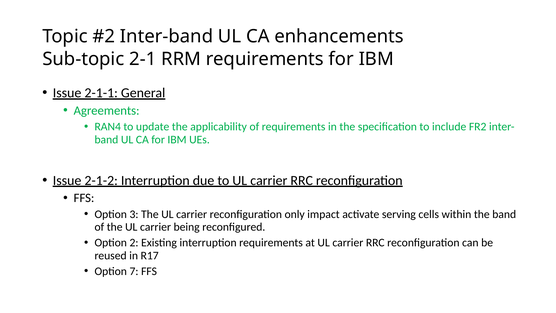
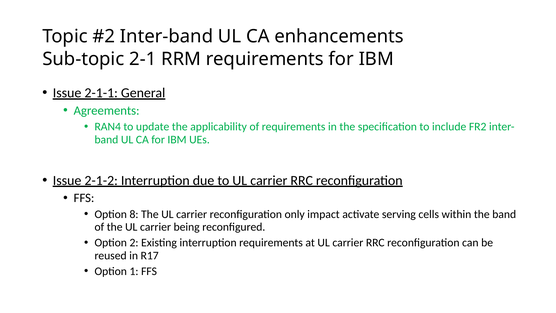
3: 3 -> 8 (134, 214)
7: 7 -> 1 (134, 271)
